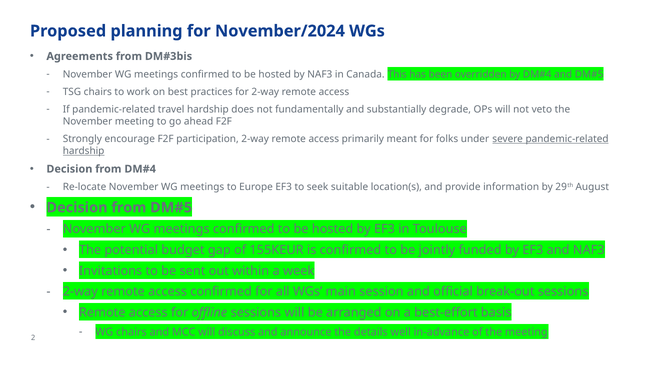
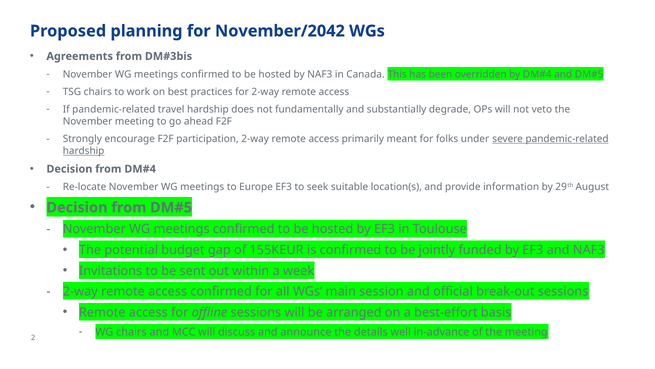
November/2024: November/2024 -> November/2042 (280, 31)
